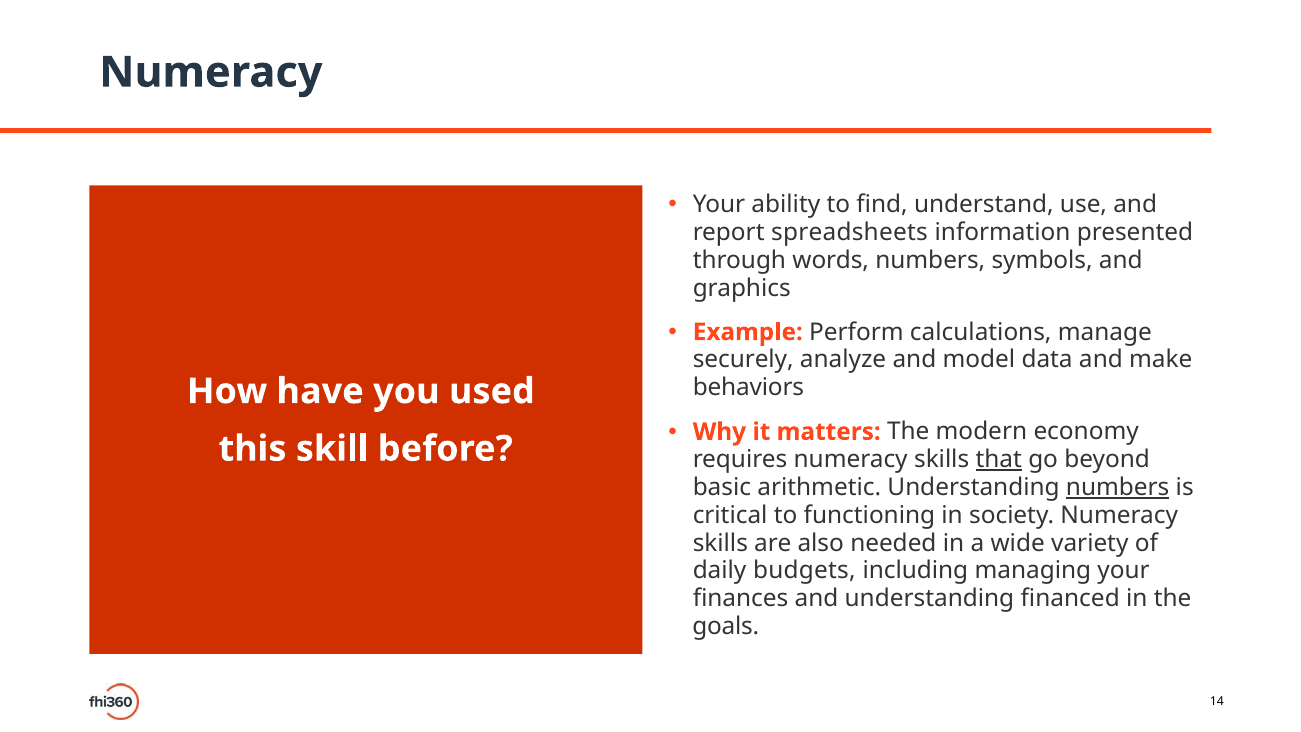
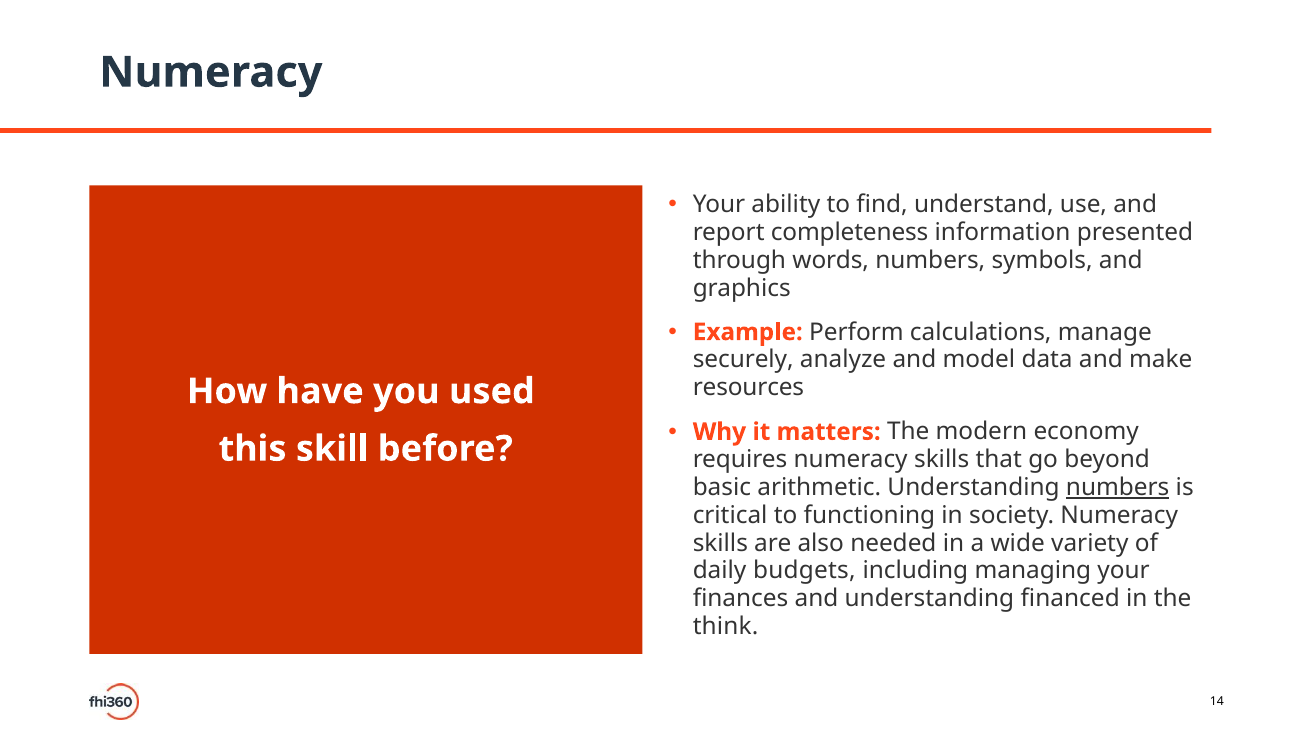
spreadsheets: spreadsheets -> completeness (850, 232)
behaviors: behaviors -> resources (748, 388)
that underline: present -> none (999, 459)
goals: goals -> think (726, 626)
